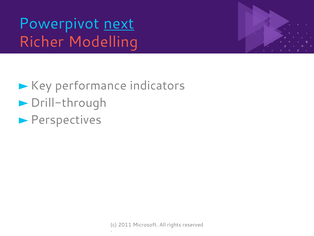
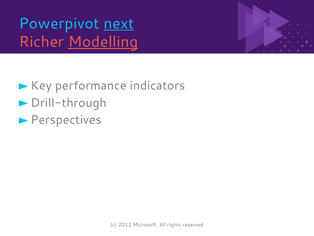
Modelling underline: none -> present (103, 42)
